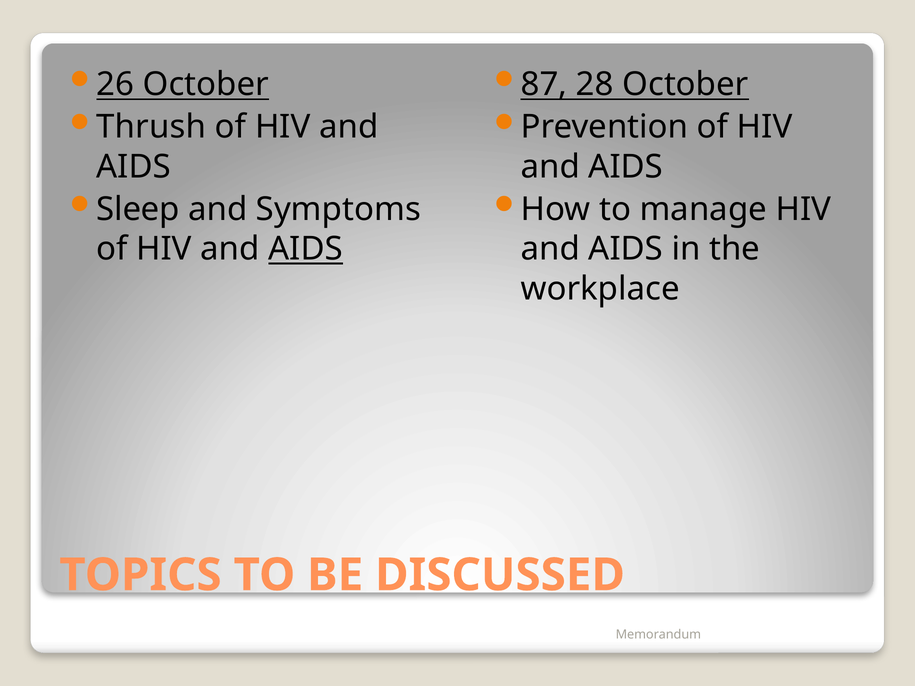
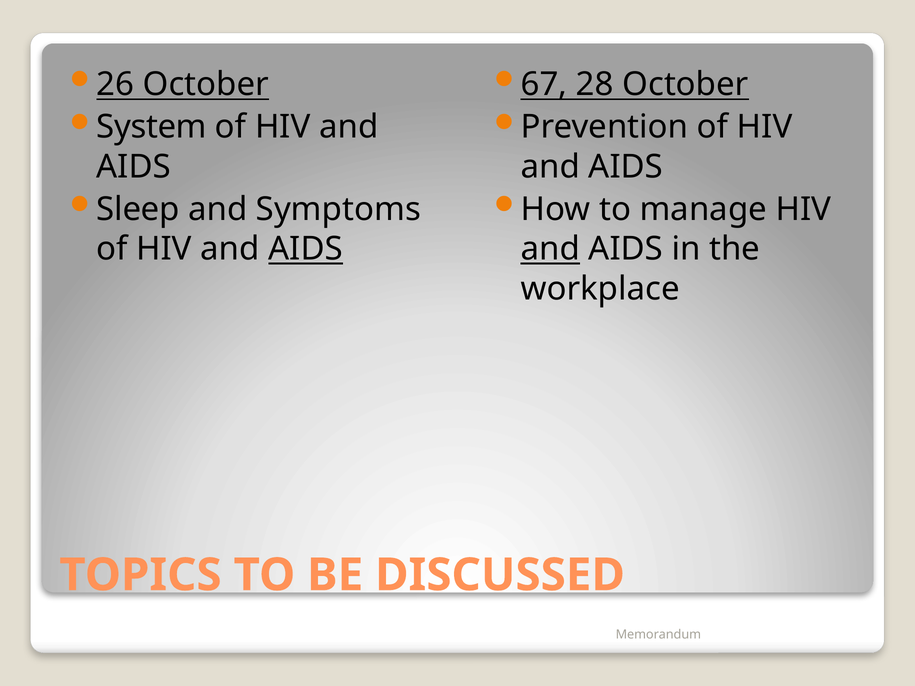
87: 87 -> 67 (544, 84)
Thrush: Thrush -> System (152, 127)
and underline: none -> present (550, 249)
